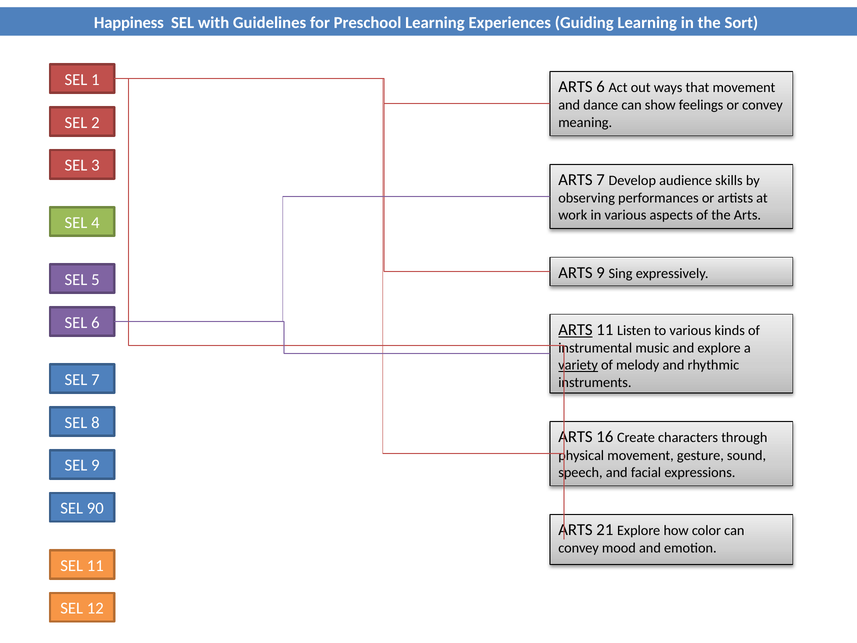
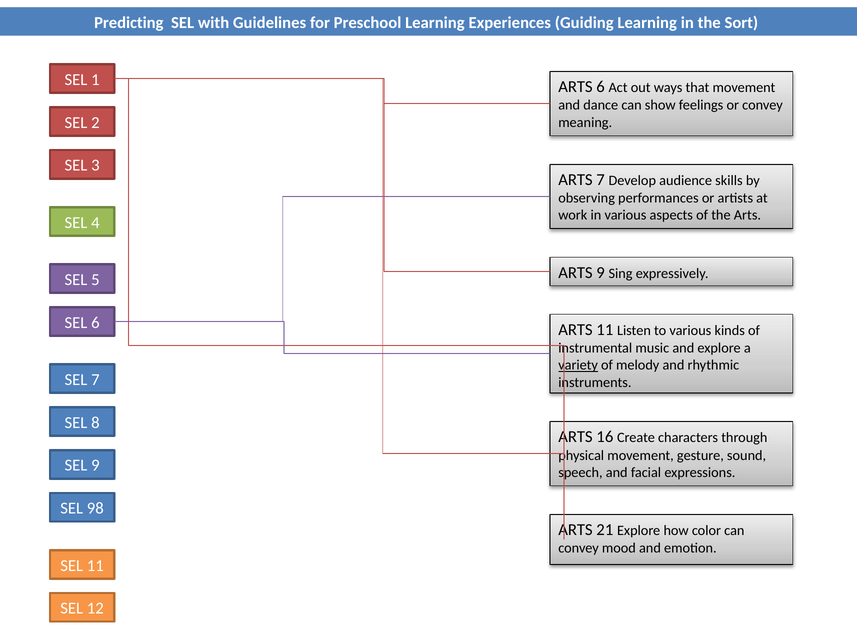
Happiness: Happiness -> Predicting (129, 23)
ARTS underline: present -> none (575, 330)
90: 90 -> 98 (95, 508)
